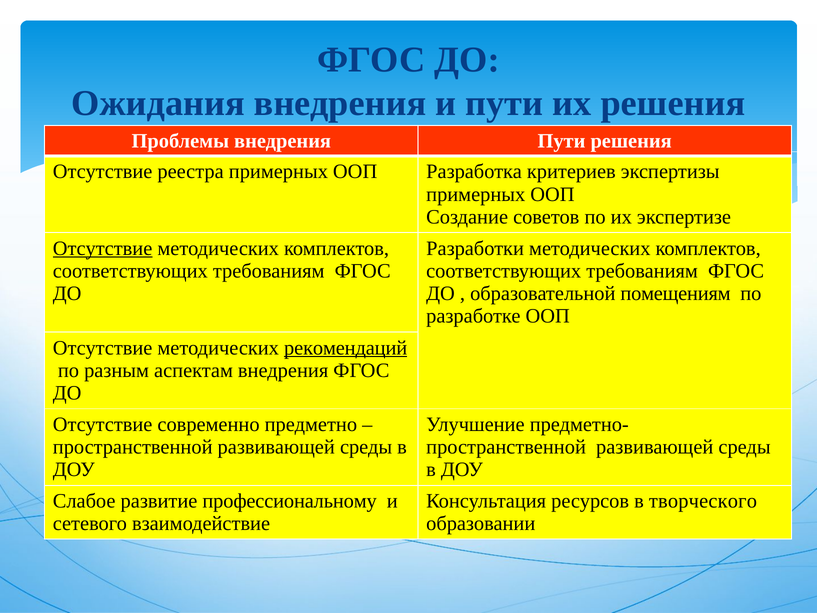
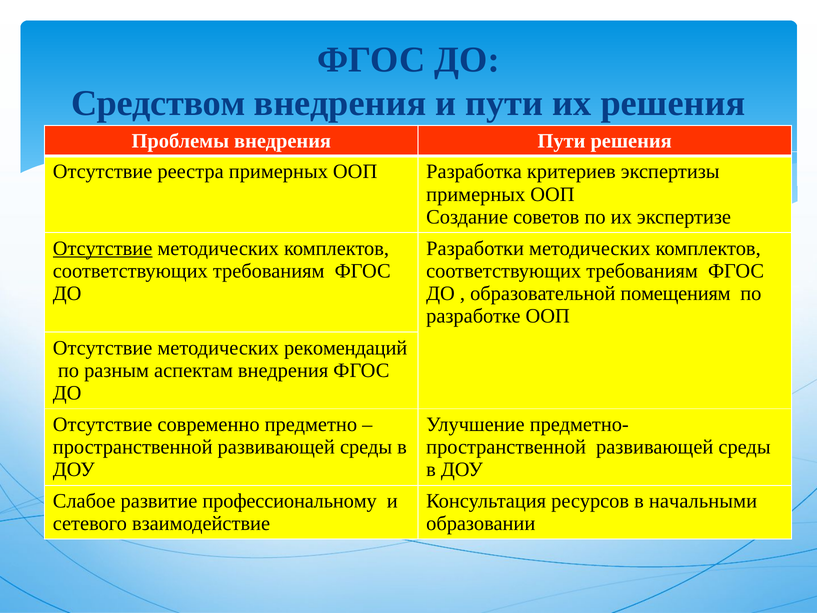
Ожидания: Ожидания -> Средством (158, 103)
рекомендаций underline: present -> none (346, 348)
творческого: творческого -> начальными (703, 501)
